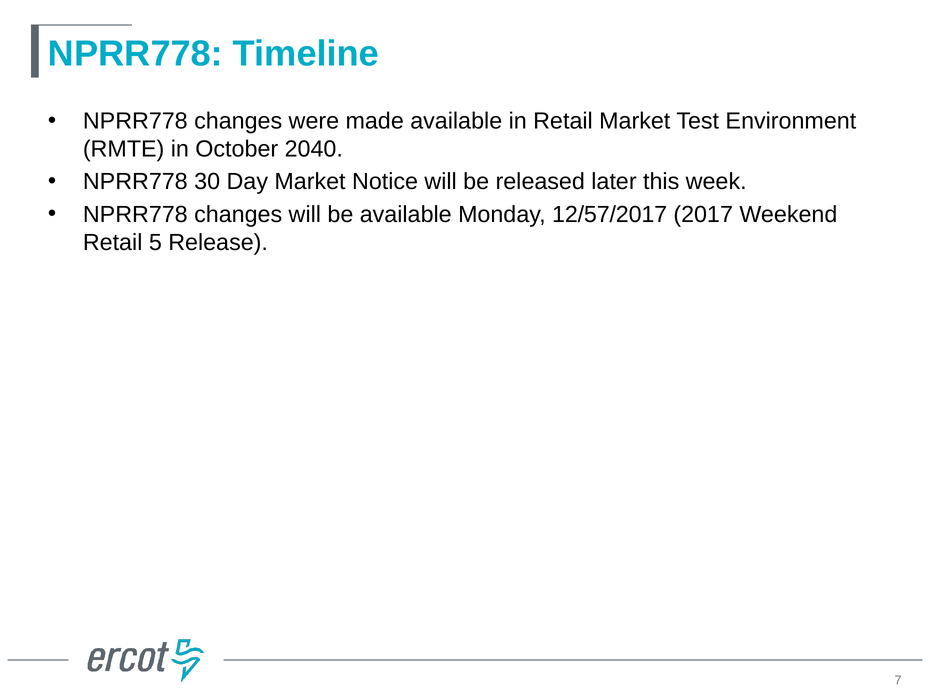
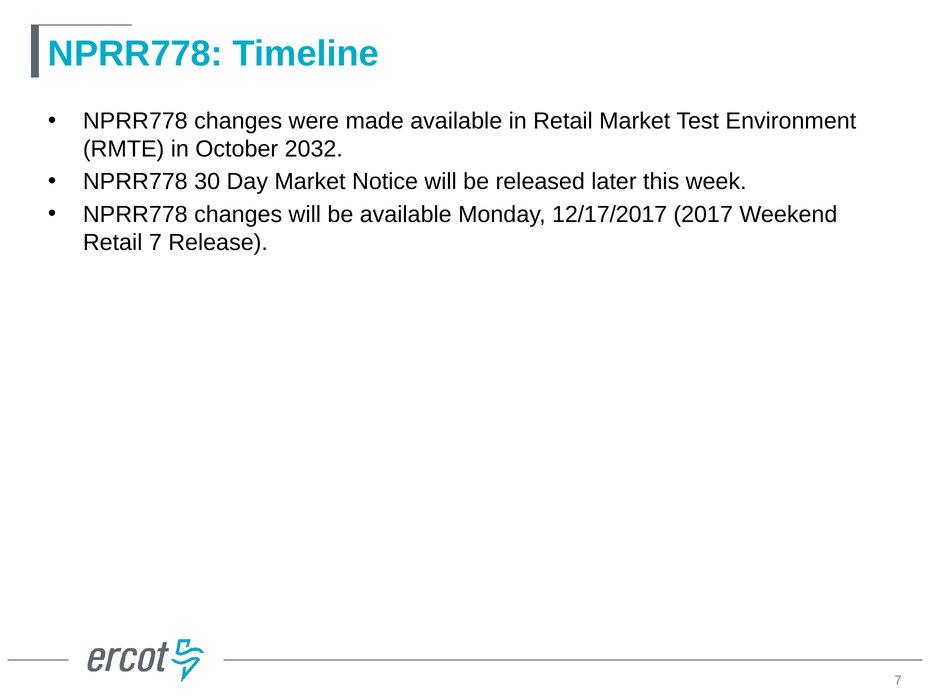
2040: 2040 -> 2032 (314, 149)
12/57/2017: 12/57/2017 -> 12/17/2017 (610, 214)
Retail 5: 5 -> 7 (155, 242)
